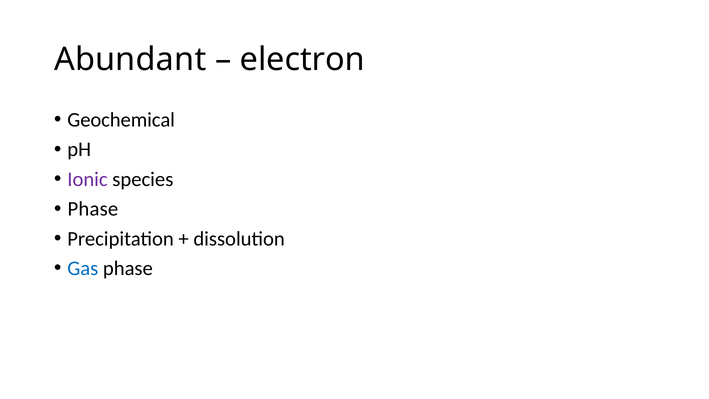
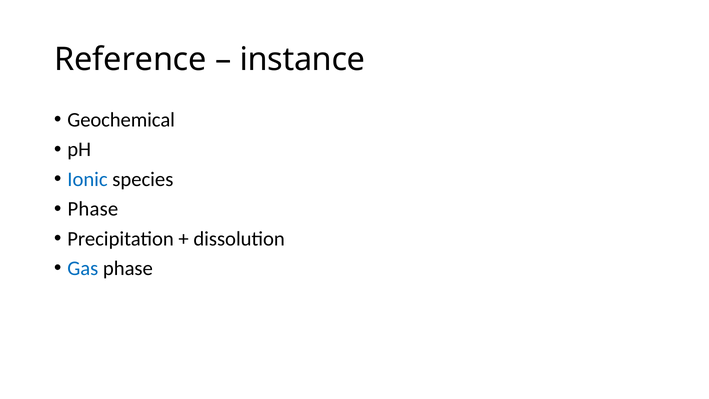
Abundant: Abundant -> Reference (130, 60)
electron: electron -> instance (302, 60)
Ionic colour: purple -> blue (88, 179)
